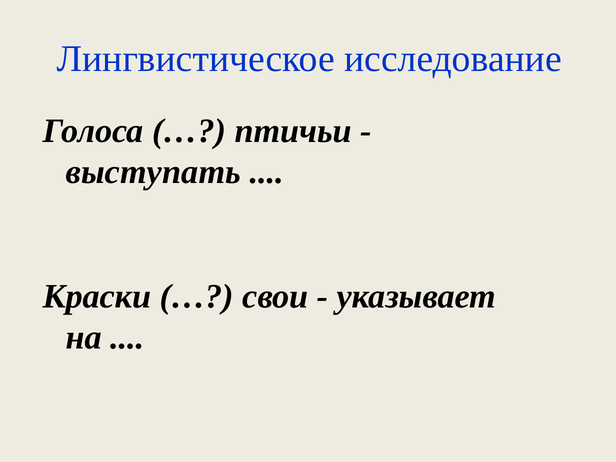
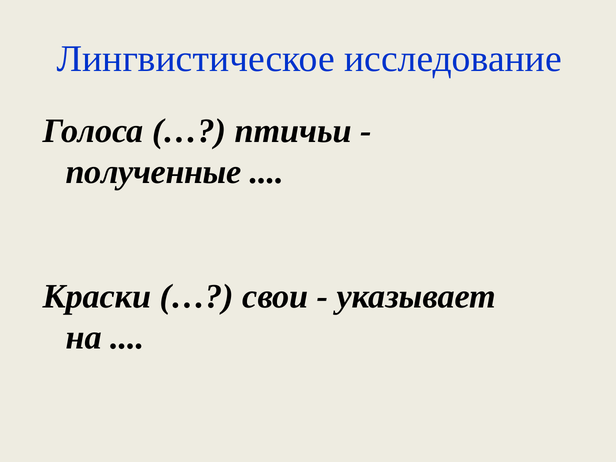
выступать: выступать -> полученные (154, 172)
